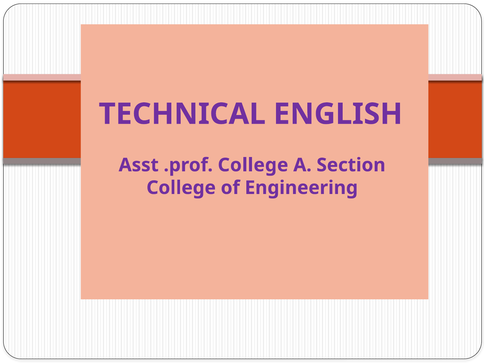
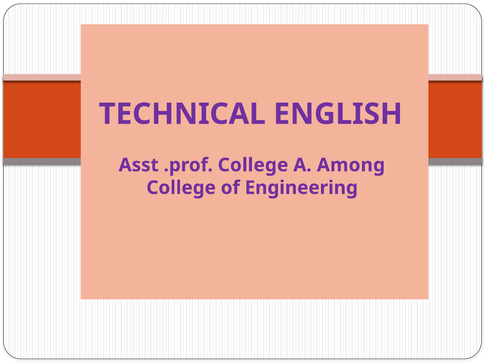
Section: Section -> Among (351, 165)
